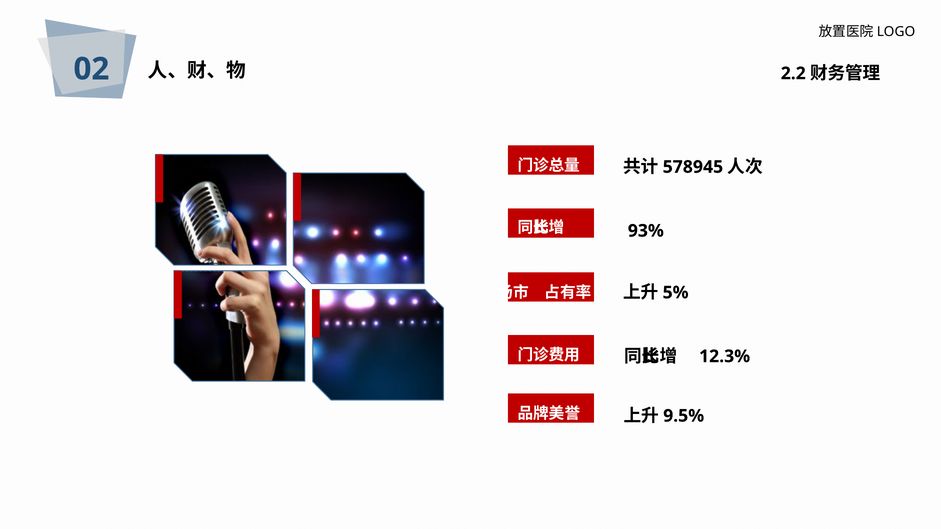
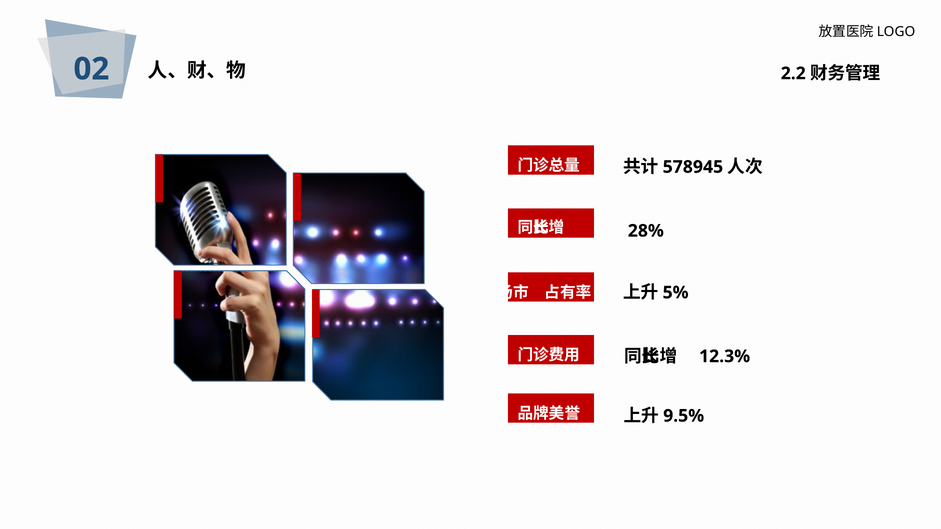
93%: 93% -> 28% (646, 231)
